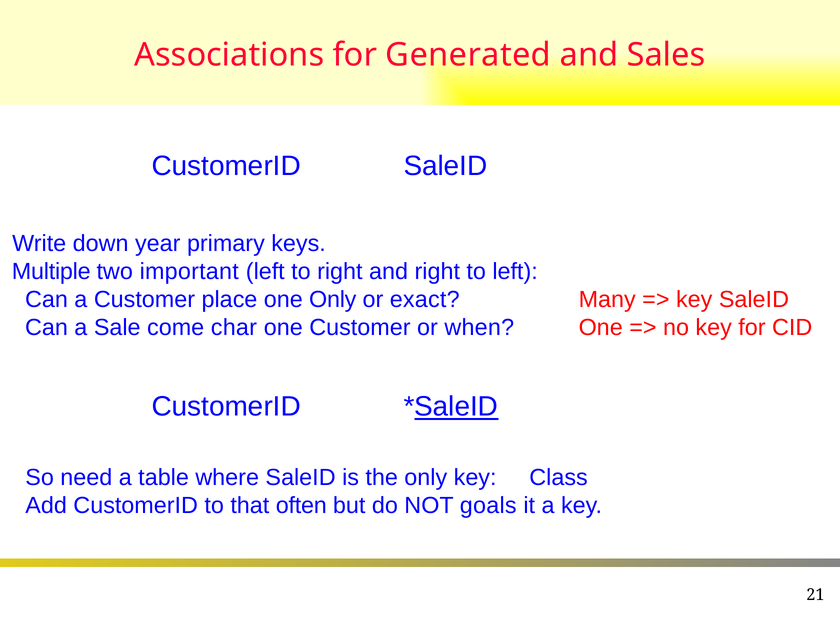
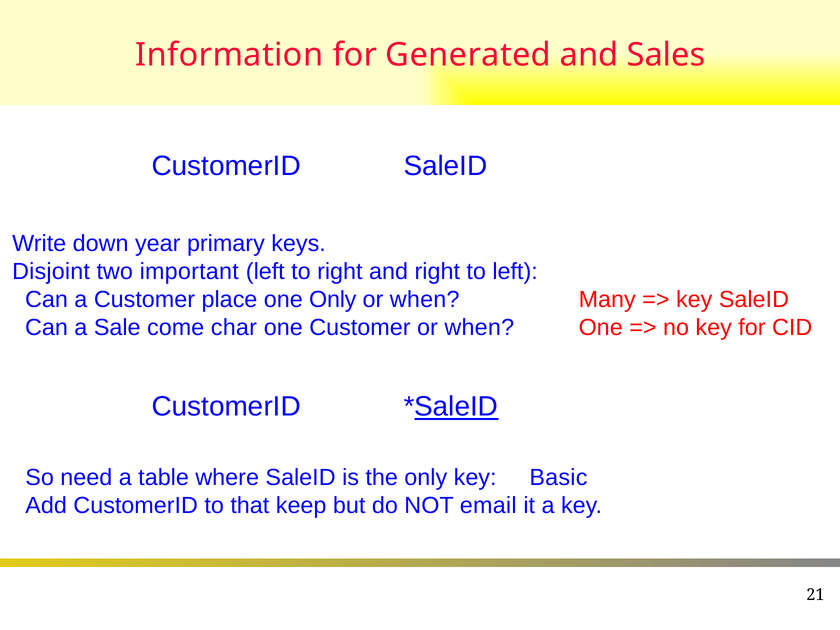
Associations: Associations -> Information (229, 55)
Multiple: Multiple -> Disjoint (51, 272)
exact: exact -> when (425, 300)
Class: Class -> Basic (558, 477)
often: often -> keep (301, 505)
goals: goals -> email (488, 505)
